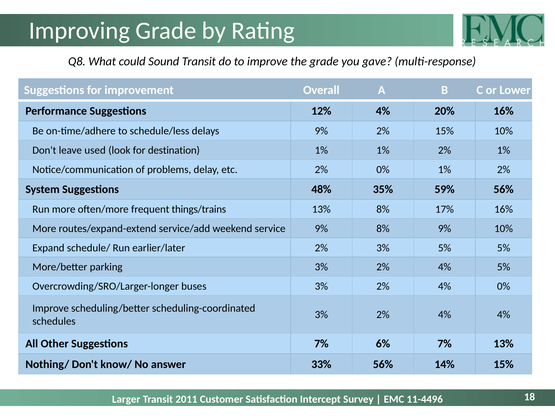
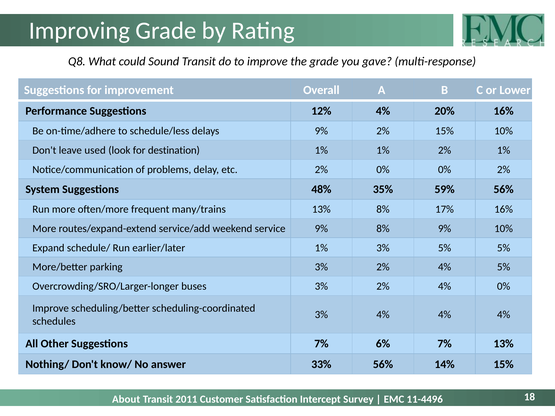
0% 1%: 1% -> 0% (445, 170)
things/trains: things/trains -> many/trains (199, 209)
earlier/later 2%: 2% -> 1% (321, 248)
2%: 2% -> 4% (383, 315)
Larger: Larger -> About (126, 400)
